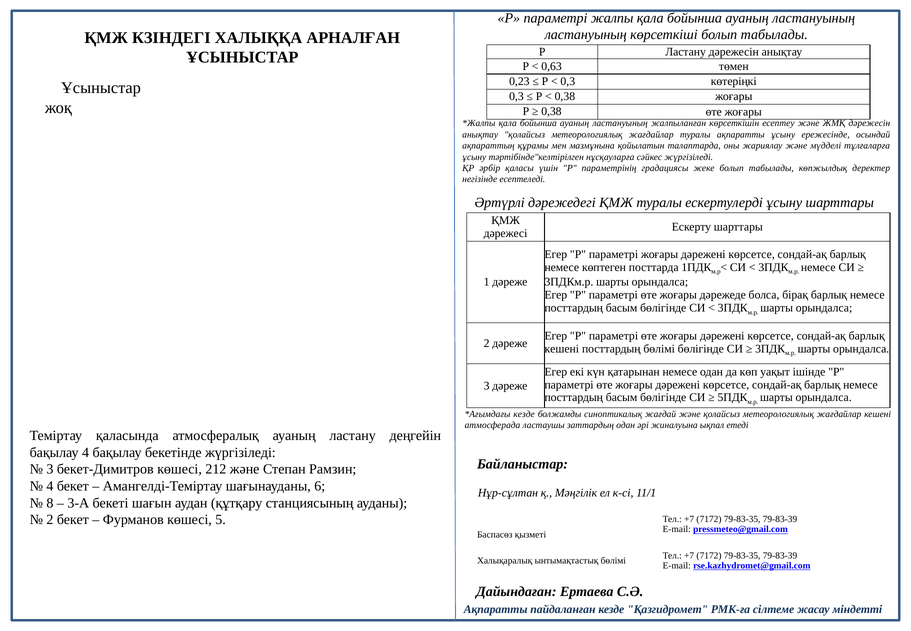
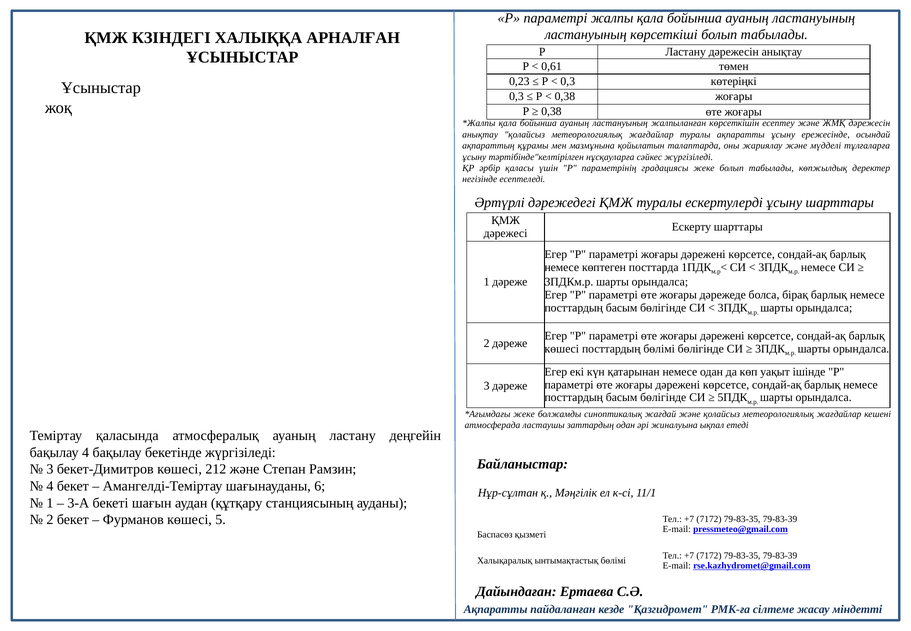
0,63: 0,63 -> 0,61 (552, 66)
кешені: кешені -> көшесі (562, 349)
кезде: кезде -> жеке (524, 414)
8: 8 -> 1 (50, 503)
